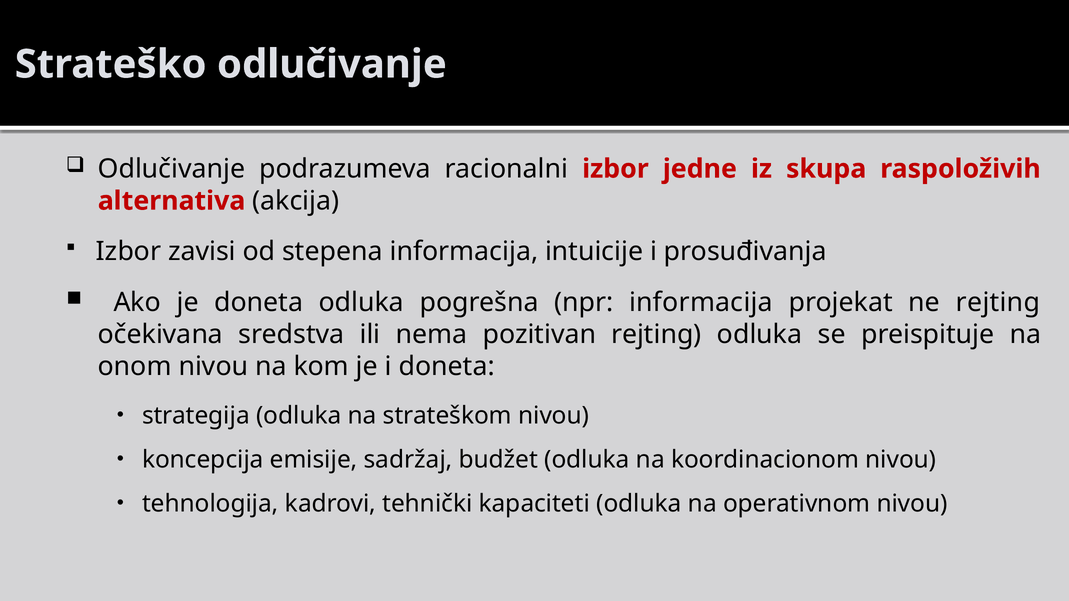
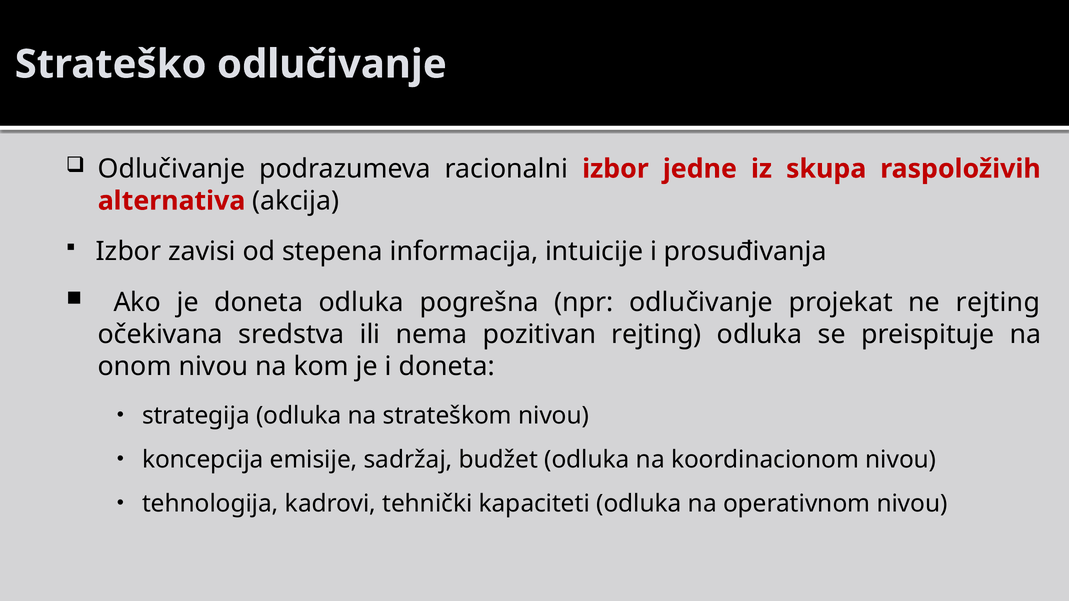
npr informacija: informacija -> odlučivanje (701, 303)
